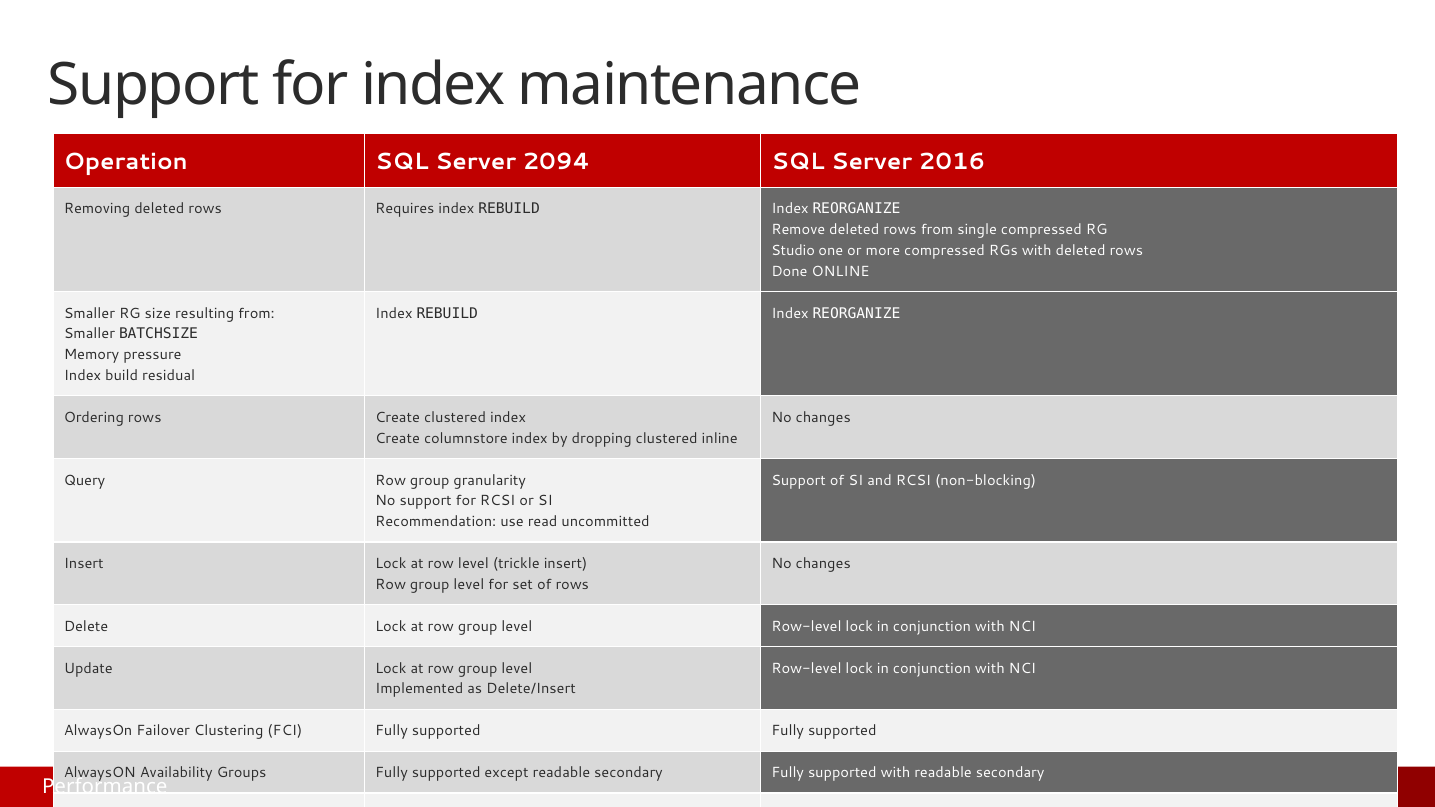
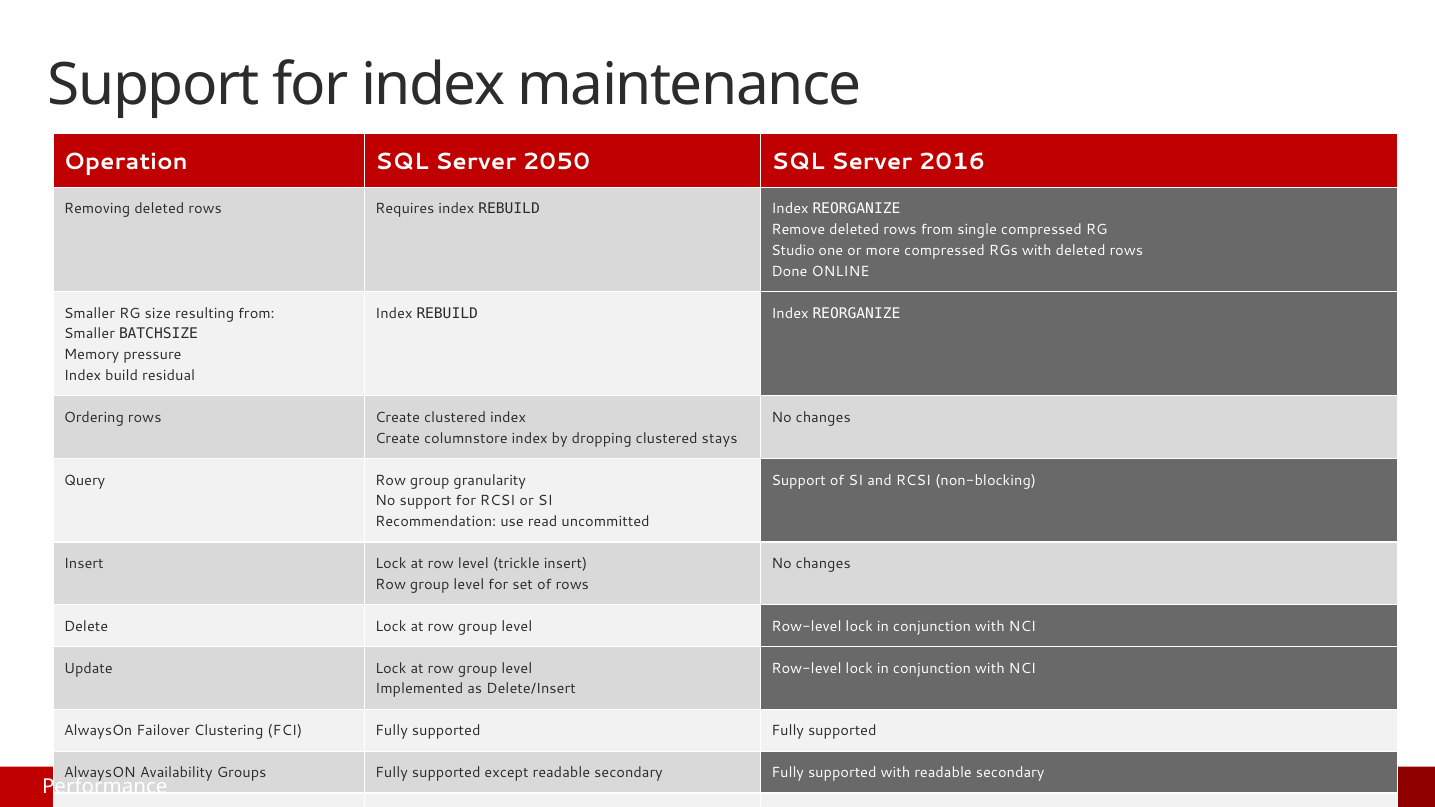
2094: 2094 -> 2050 (556, 162)
inline: inline -> stays (720, 438)
